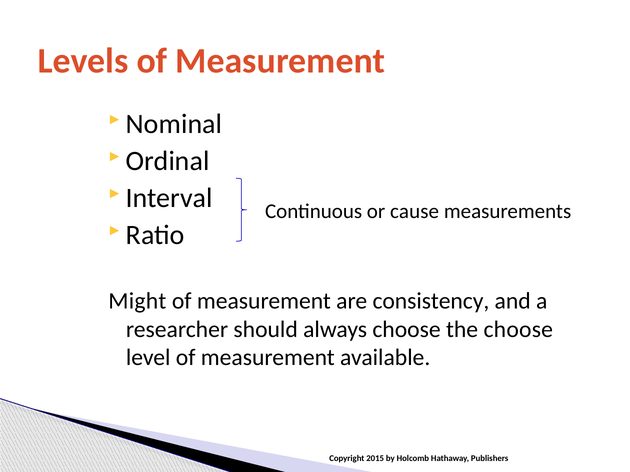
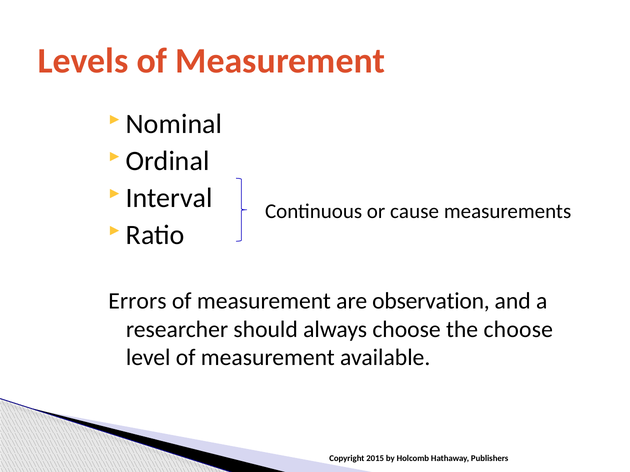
Might: Might -> Errors (137, 301)
consistency: consistency -> observation (431, 301)
